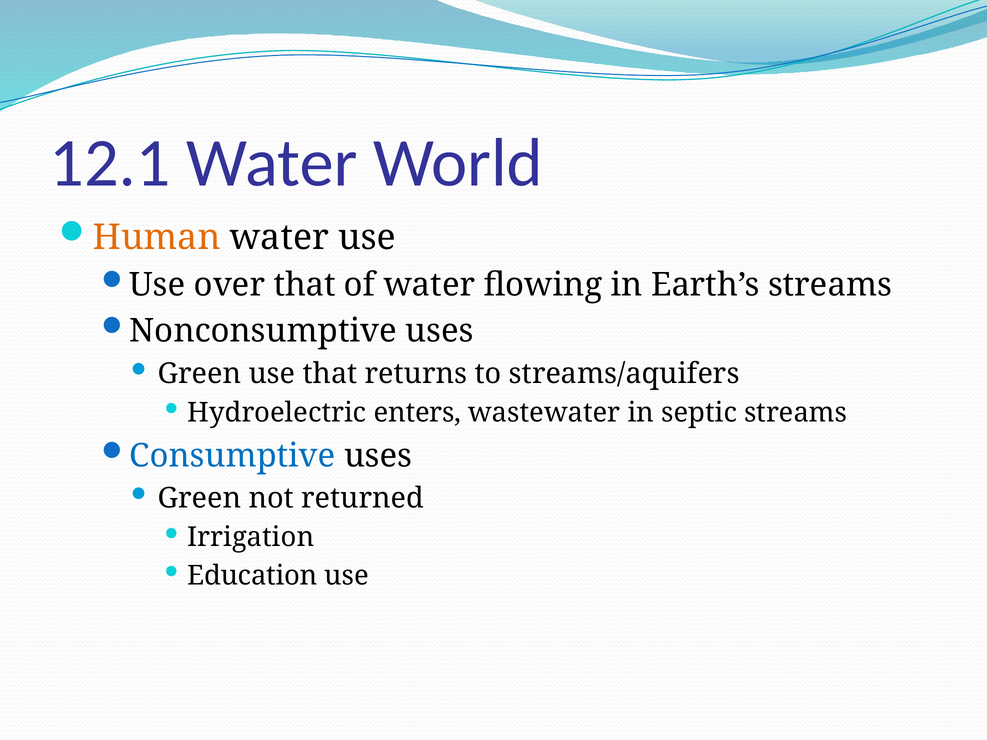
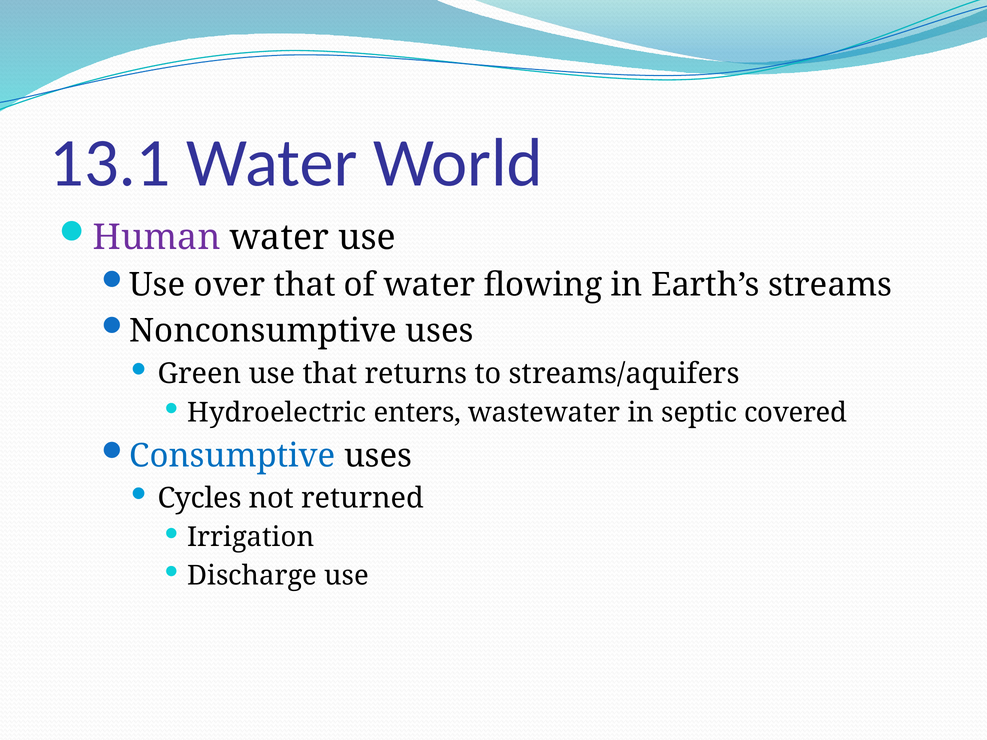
12.1: 12.1 -> 13.1 (110, 163)
Human colour: orange -> purple (157, 238)
septic streams: streams -> covered (796, 413)
Green: Green -> Cycles (200, 498)
Education: Education -> Discharge (252, 576)
